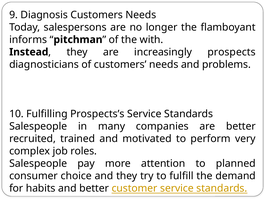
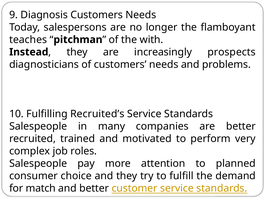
informs: informs -> teaches (28, 40)
Prospects’s: Prospects’s -> Recruited’s (97, 114)
habits: habits -> match (41, 188)
